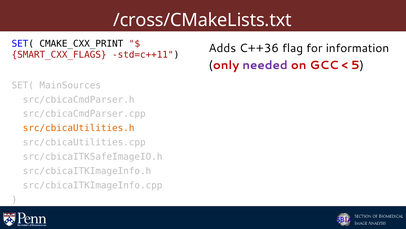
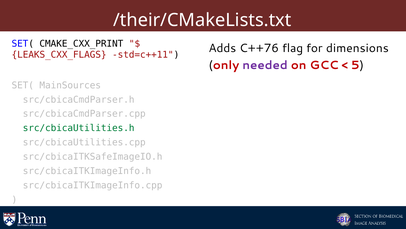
/cross/CMakeLists.txt: /cross/CMakeLists.txt -> /their/CMakeLists.txt (202, 20)
C++36: C++36 -> C++76 (259, 48)
information: information -> dimensions (357, 48)
SMART_CXX_FLAGS: SMART_CXX_FLAGS -> LEAKS_CXX_FLAGS (59, 55)
src/cbicaUtilities.h colour: orange -> green (79, 128)
